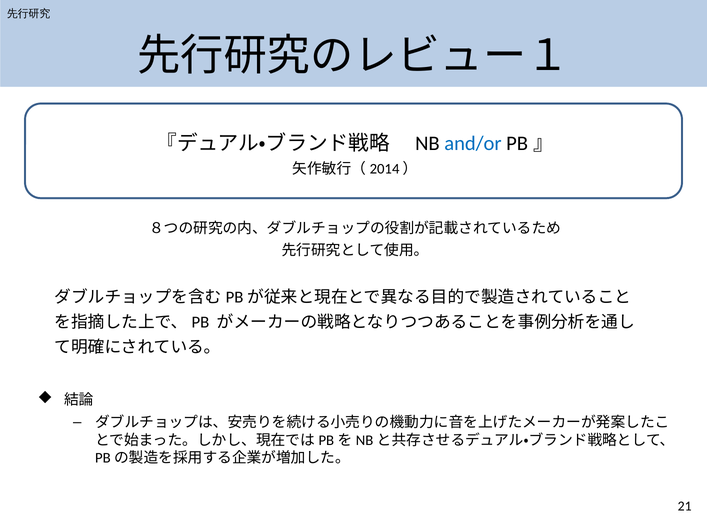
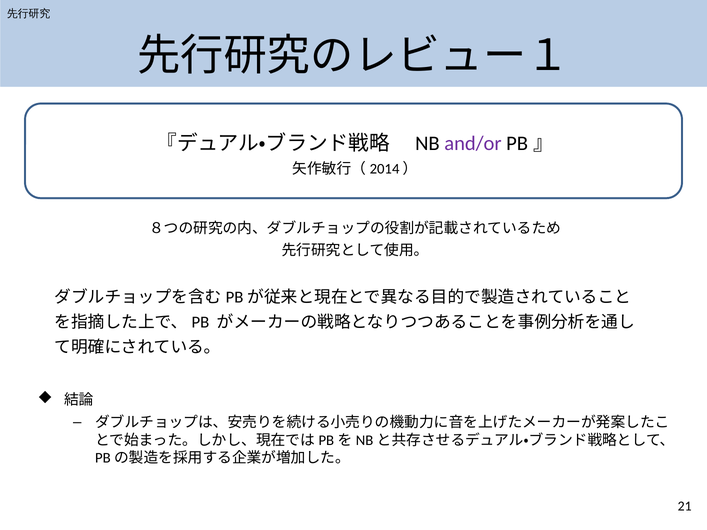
and/or colour: blue -> purple (473, 143)
